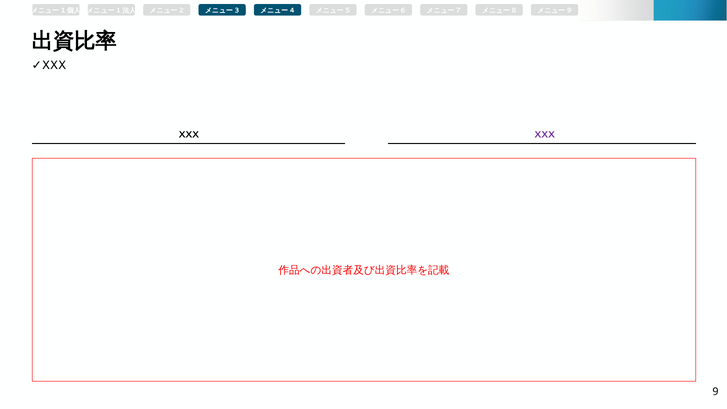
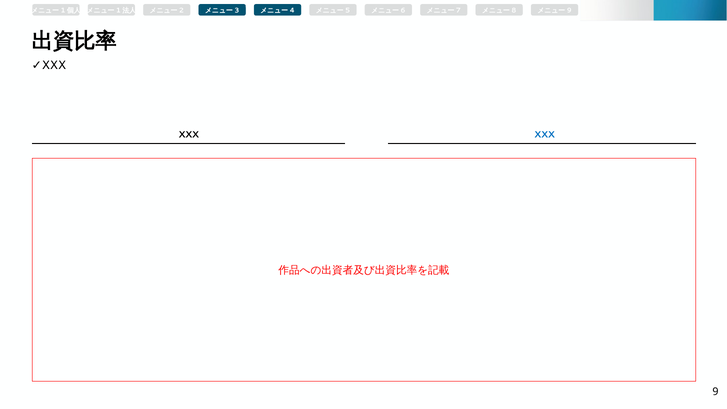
XXX colour: purple -> blue (544, 135)
